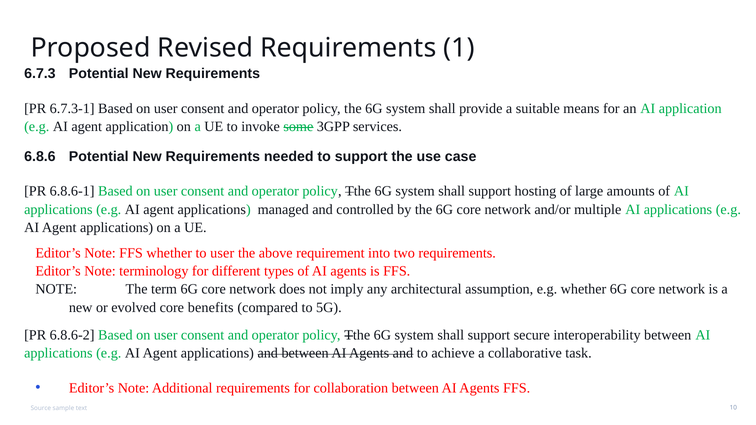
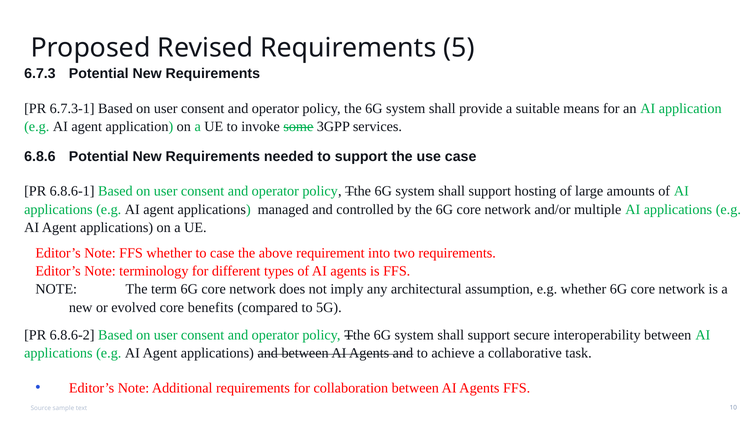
1: 1 -> 5 (459, 48)
to user: user -> case (222, 253)
